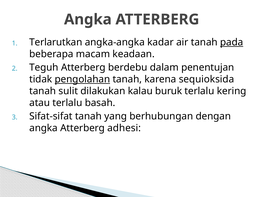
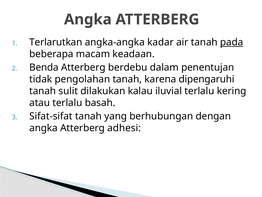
Teguh: Teguh -> Benda (44, 67)
pengolahan underline: present -> none (82, 79)
sequioksida: sequioksida -> dipengaruhi (207, 79)
buruk: buruk -> iluvial (169, 91)
